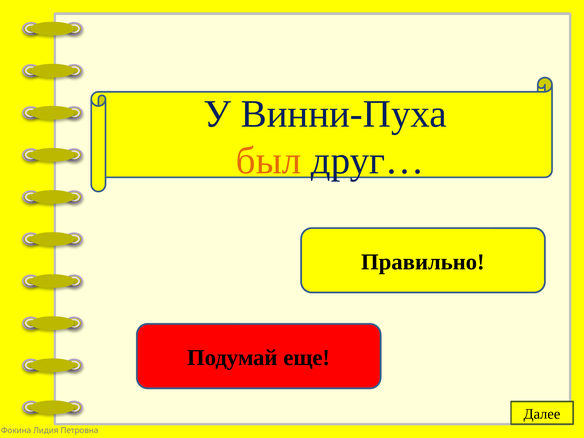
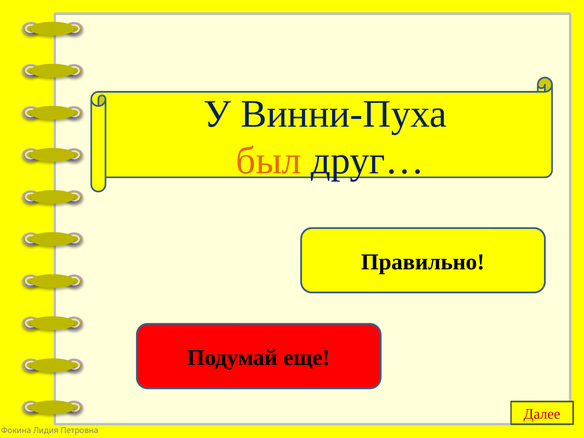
Далее colour: black -> red (542, 414)
